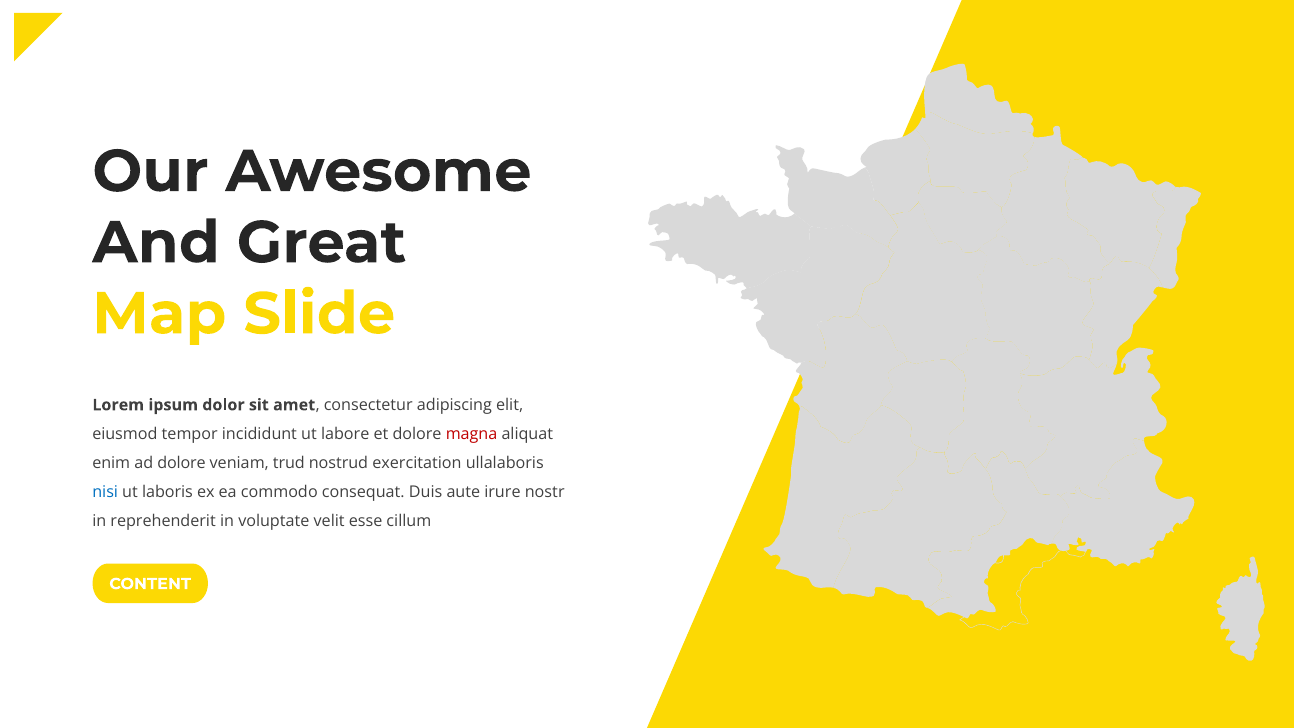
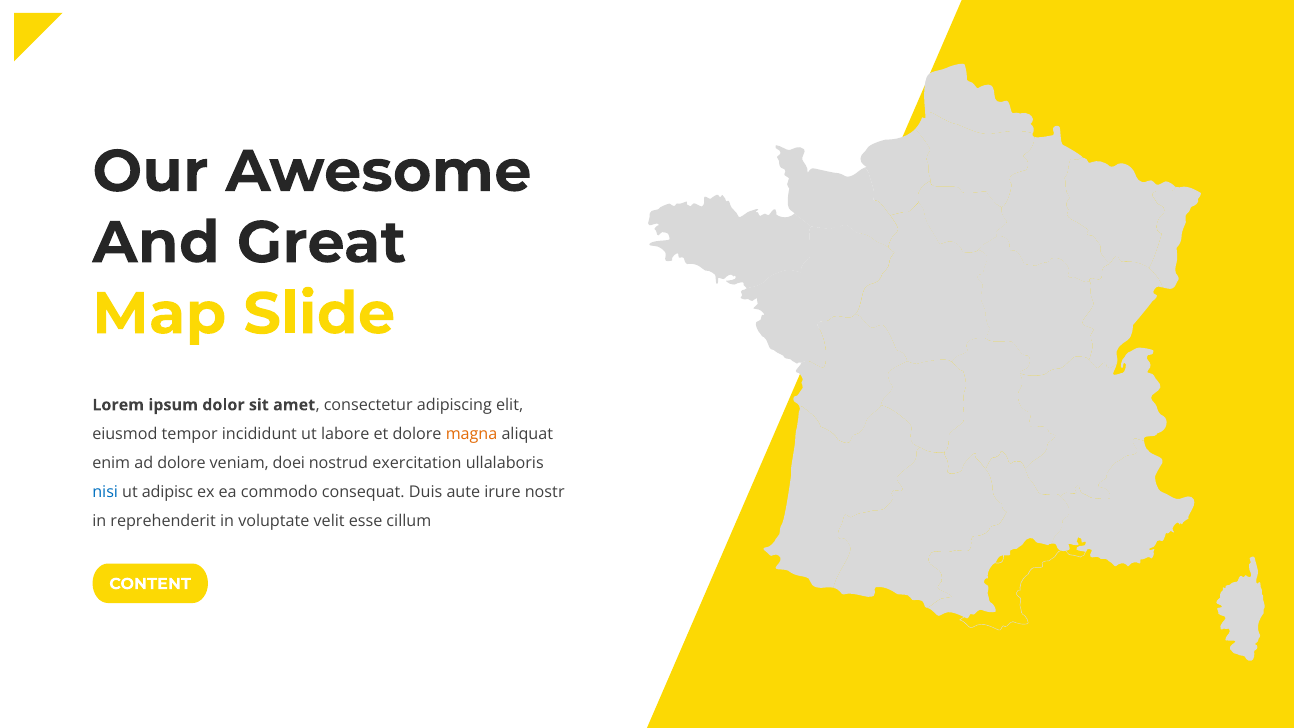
magna colour: red -> orange (472, 434)
trud: trud -> doei (289, 463)
laboris: laboris -> adipisc (168, 492)
